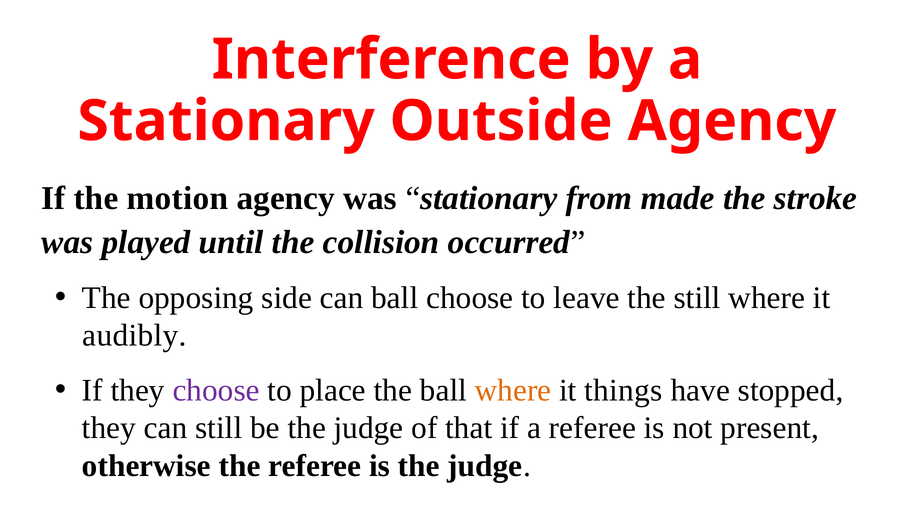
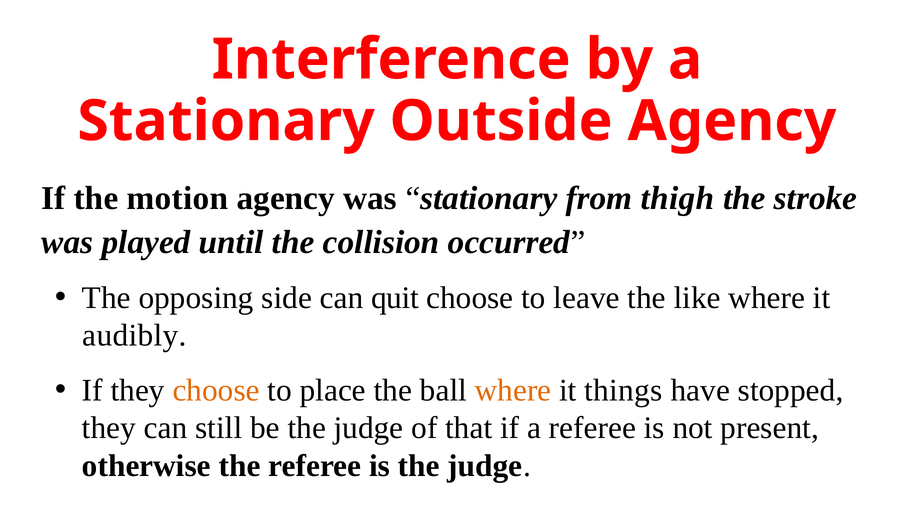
made: made -> thigh (677, 198)
can ball: ball -> quit (395, 298)
the still: still -> like (697, 298)
choose colour: purple -> orange (216, 390)
